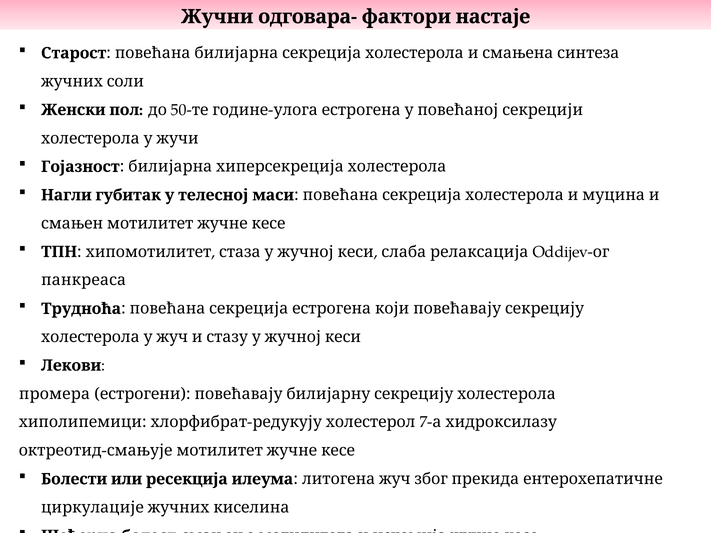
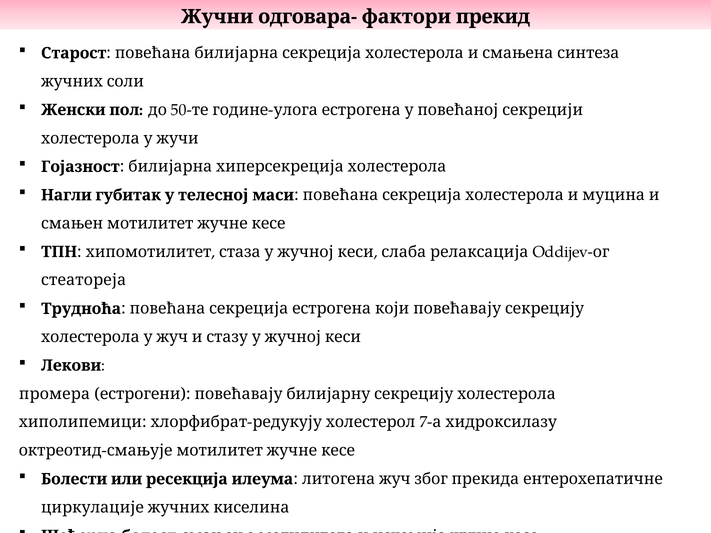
настаје: настаје -> прекид (493, 17)
панкреаса: панкреаса -> стеатореја (84, 280)
